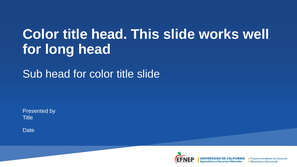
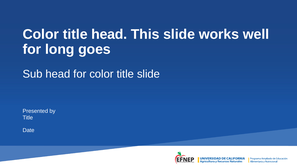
long head: head -> goes (94, 49)
